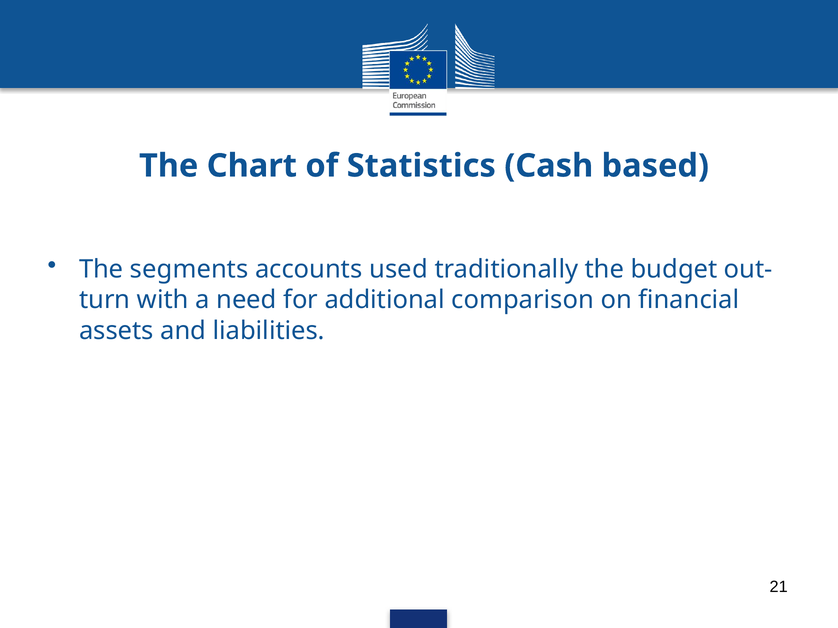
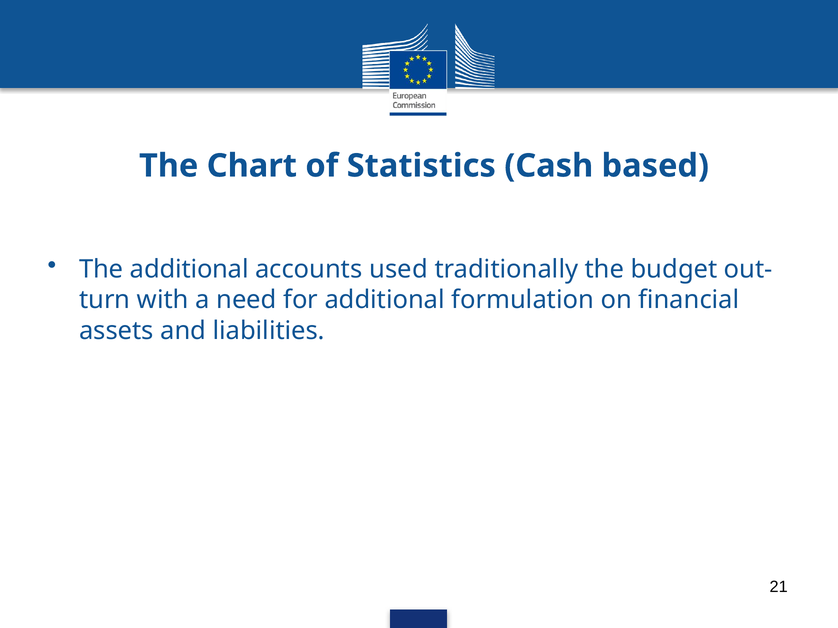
The segments: segments -> additional (189, 270)
comparison: comparison -> formulation (523, 300)
